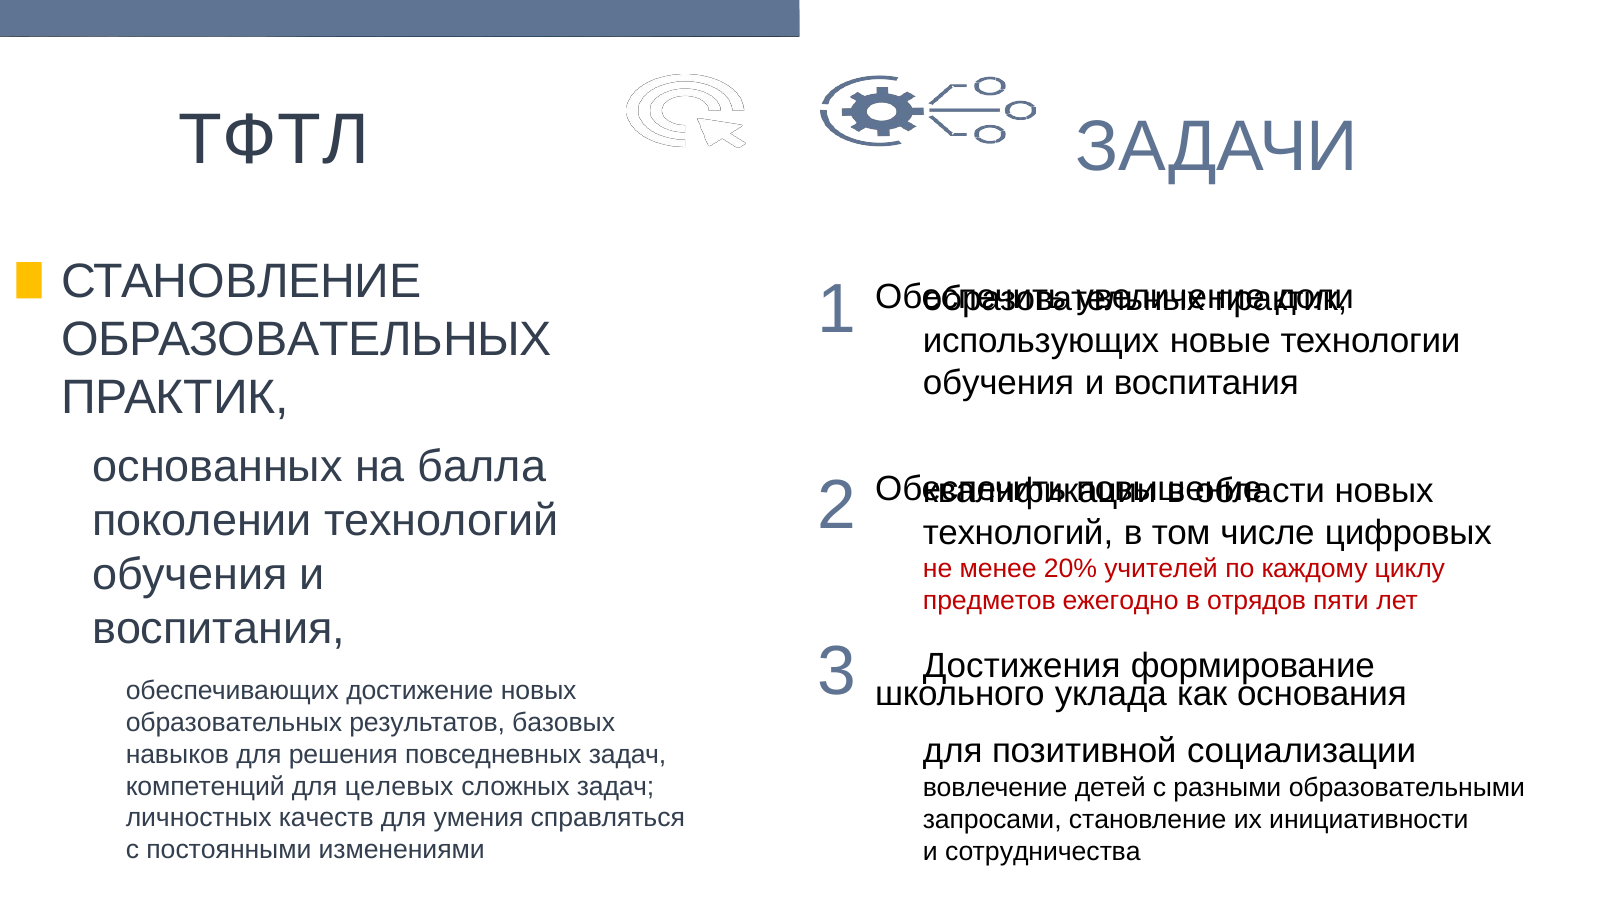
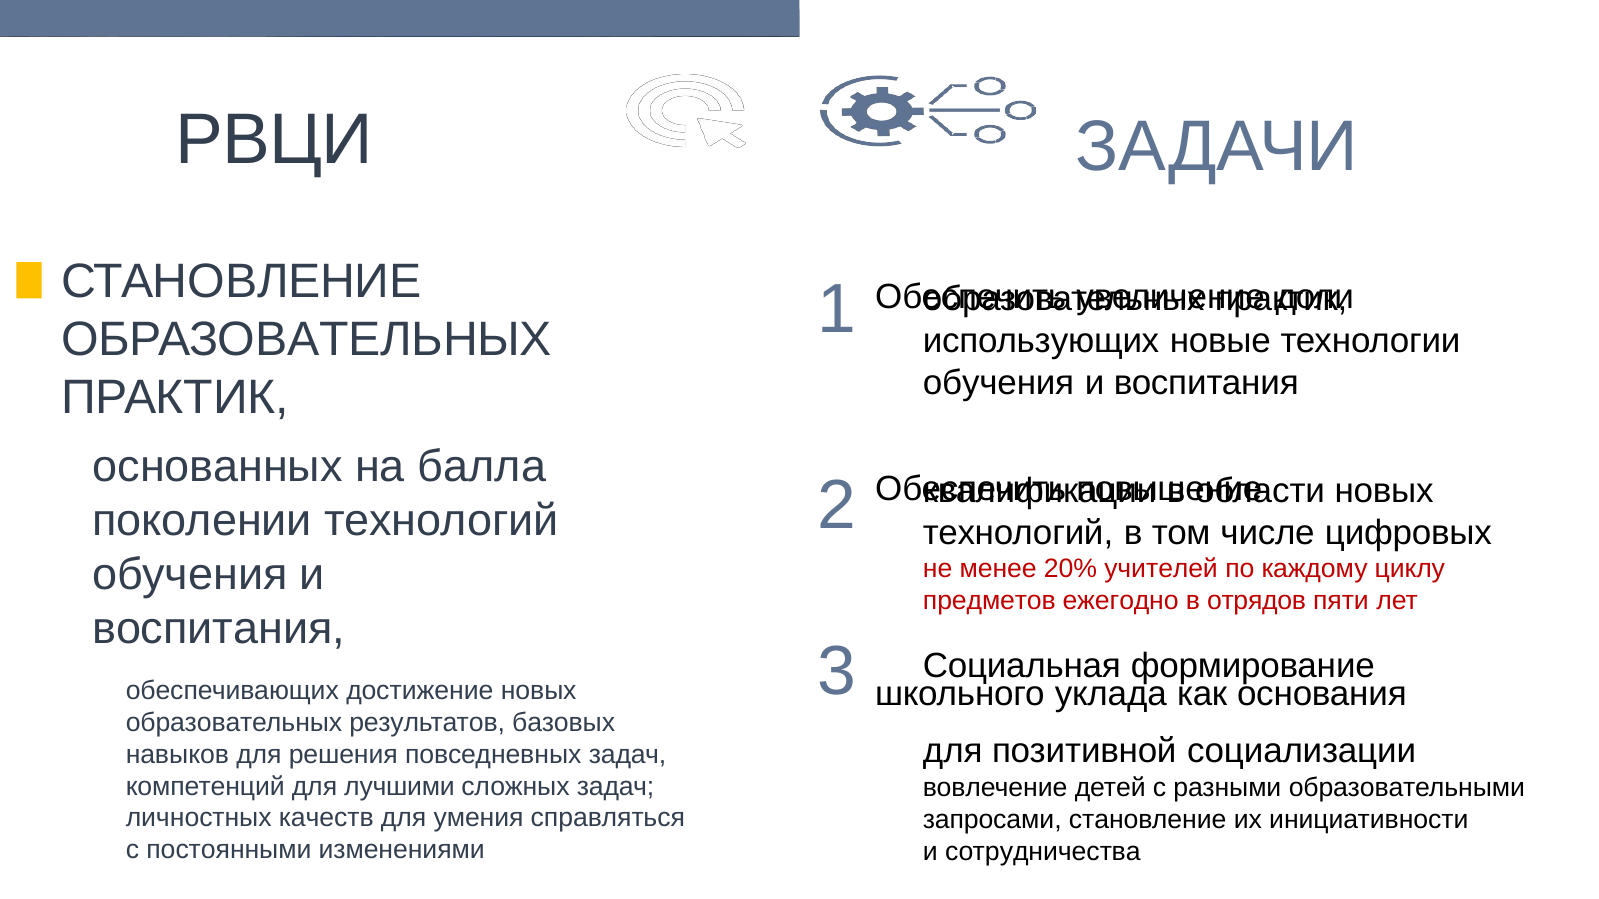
ТФТЛ: ТФТЛ -> РВЦИ (274, 140)
Достижения: Достижения -> Социальная (1022, 666)
целевых: целевых -> лучшими (399, 787)
